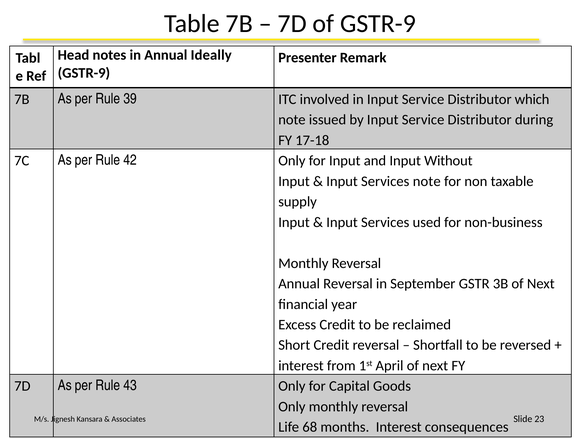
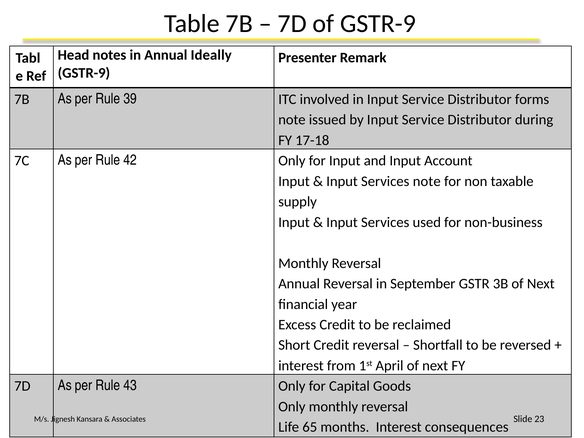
which: which -> forms (532, 99)
Without: Without -> Account (448, 161)
68: 68 -> 65 (310, 427)
